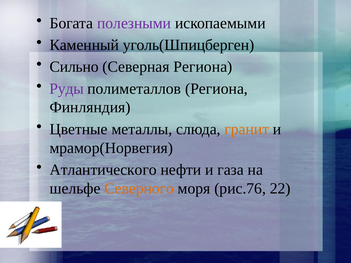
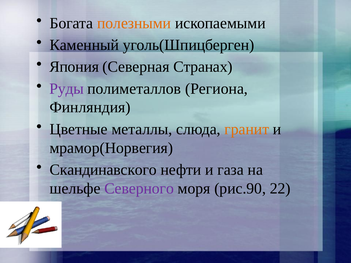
полезными colour: purple -> orange (134, 23)
Сильно: Сильно -> Япония (74, 67)
Северная Региона: Региона -> Странах (203, 67)
Атлантического: Атлантического -> Скандинавского (103, 170)
Северного colour: orange -> purple (139, 189)
рис.76: рис.76 -> рис.90 (240, 189)
